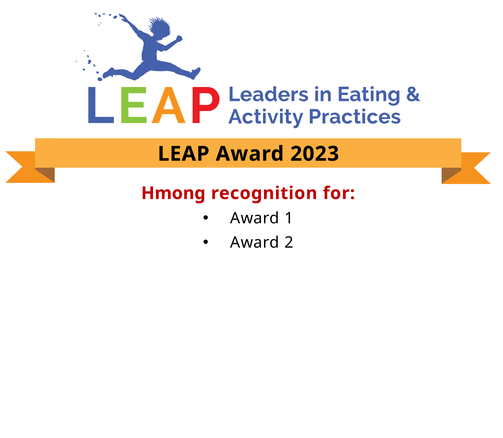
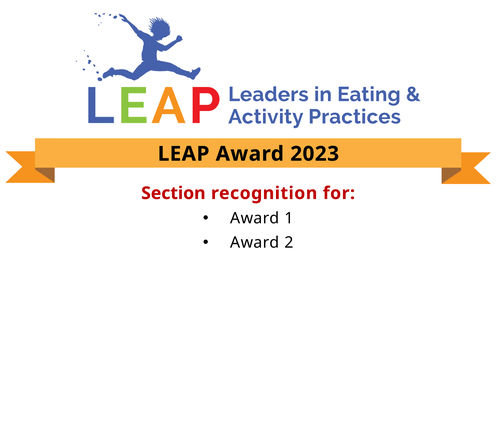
Hmong: Hmong -> Section (173, 193)
